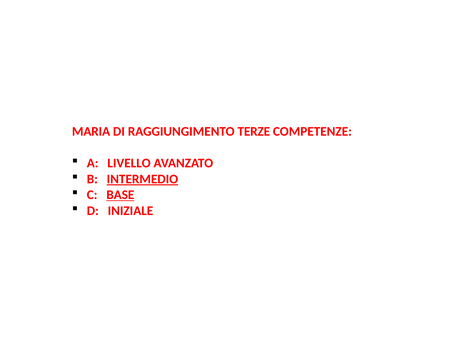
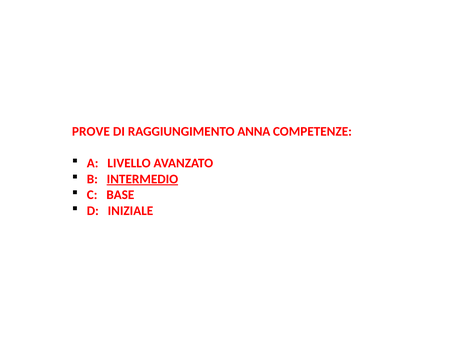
MARIA: MARIA -> PROVE (91, 132)
TERZE: TERZE -> ANNA (254, 132)
BASE underline: present -> none (120, 195)
